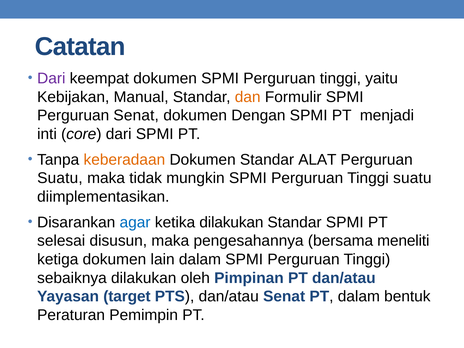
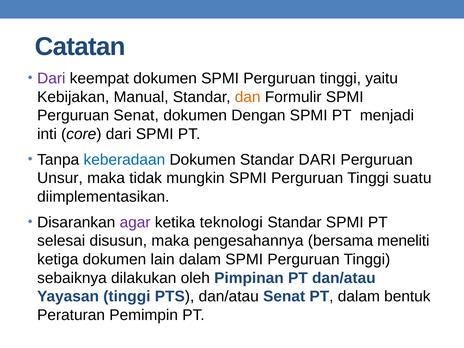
keberadaan colour: orange -> blue (124, 160)
Standar ALAT: ALAT -> DARI (317, 160)
Suatu: Suatu -> Unsur (60, 178)
agar colour: blue -> purple (135, 222)
ketika dilakukan: dilakukan -> teknologi (231, 222)
Yayasan target: target -> tinggi (127, 296)
